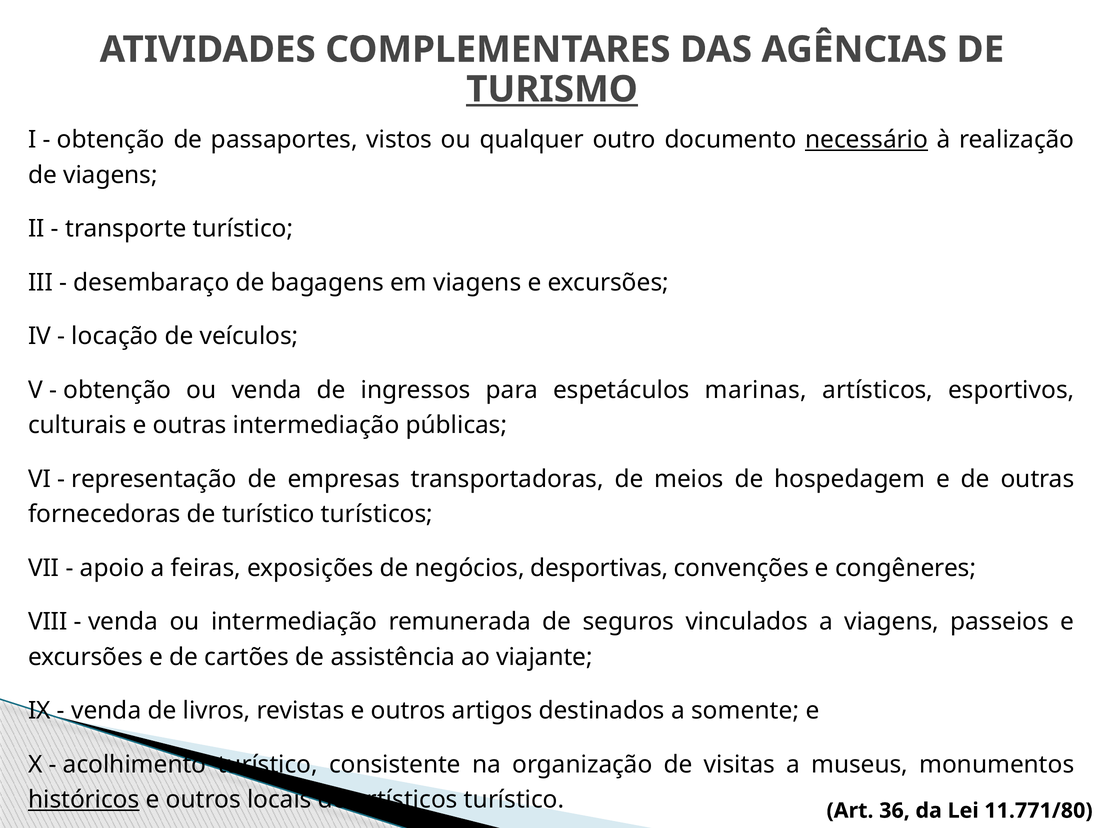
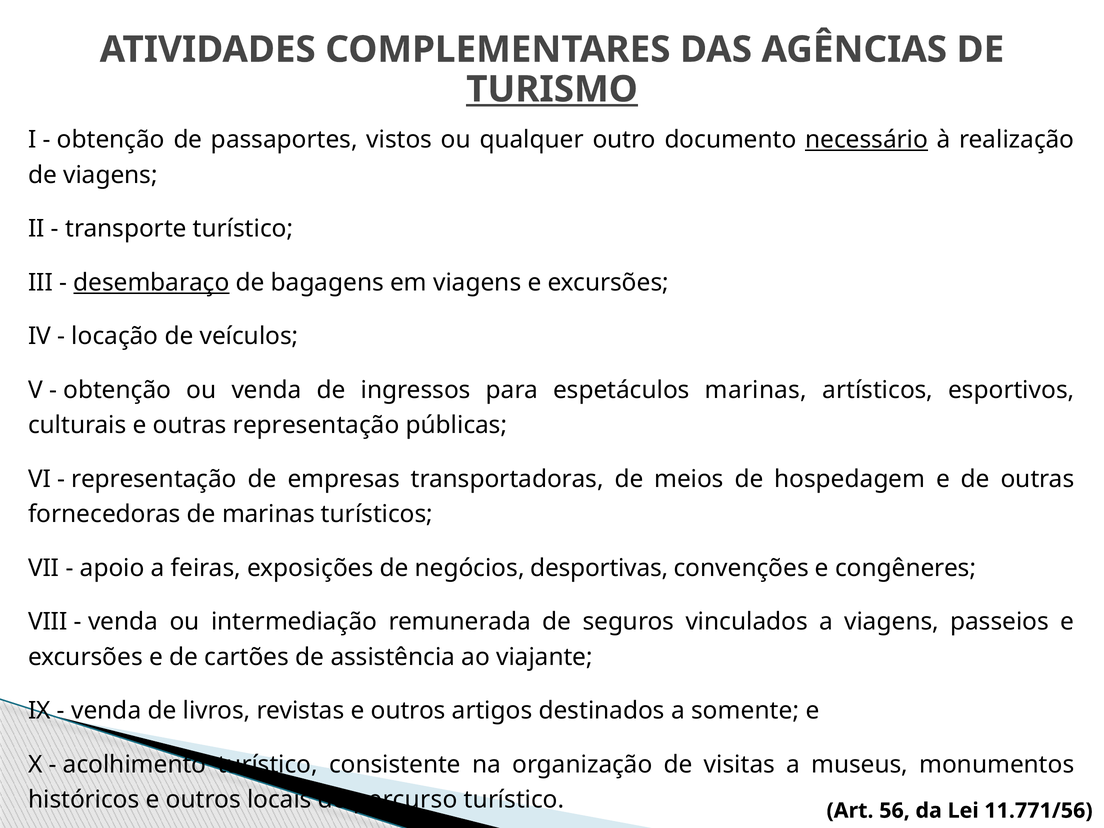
desembaraço underline: none -> present (151, 283)
outras intermediação: intermediação -> representação (316, 425)
de turístico: turístico -> marinas (268, 514)
históricos underline: present -> none (84, 800)
de artísticos: artísticos -> percurso (405, 800)
36: 36 -> 56 (895, 811)
11.771/80: 11.771/80 -> 11.771/56 (1038, 811)
